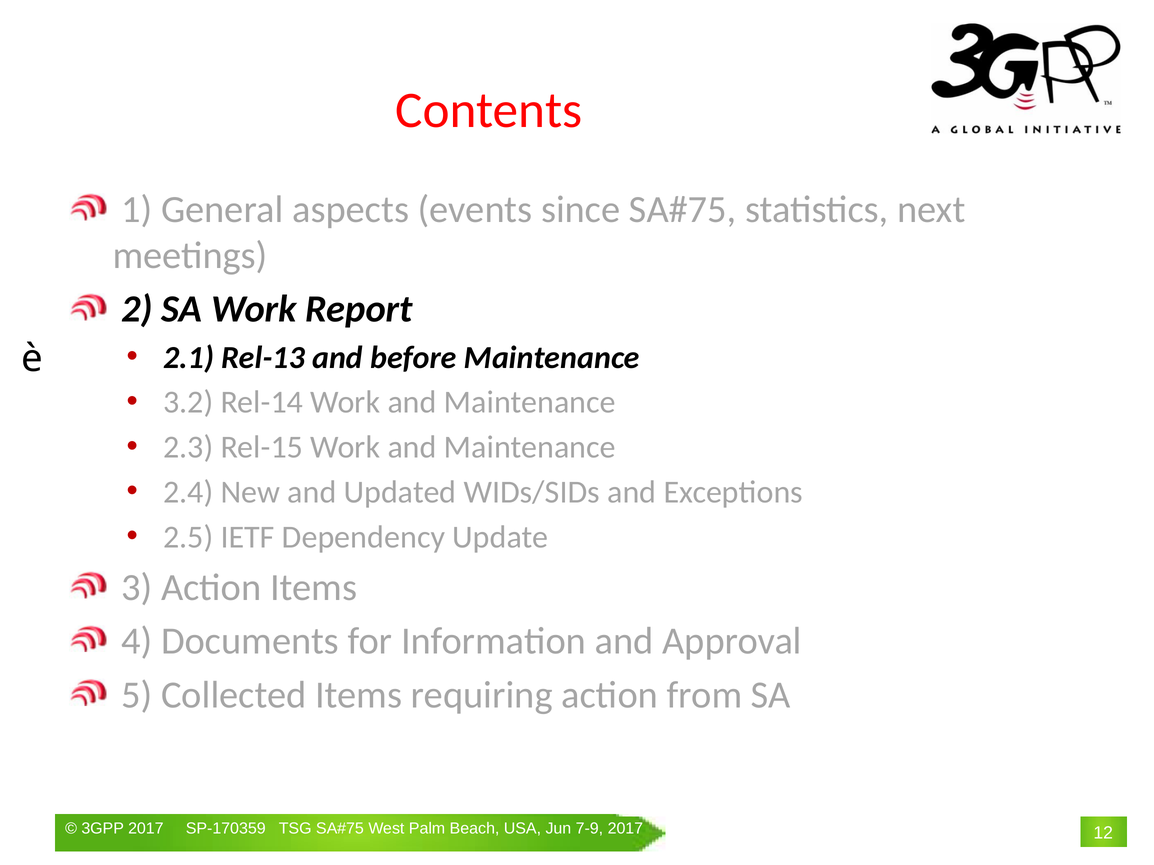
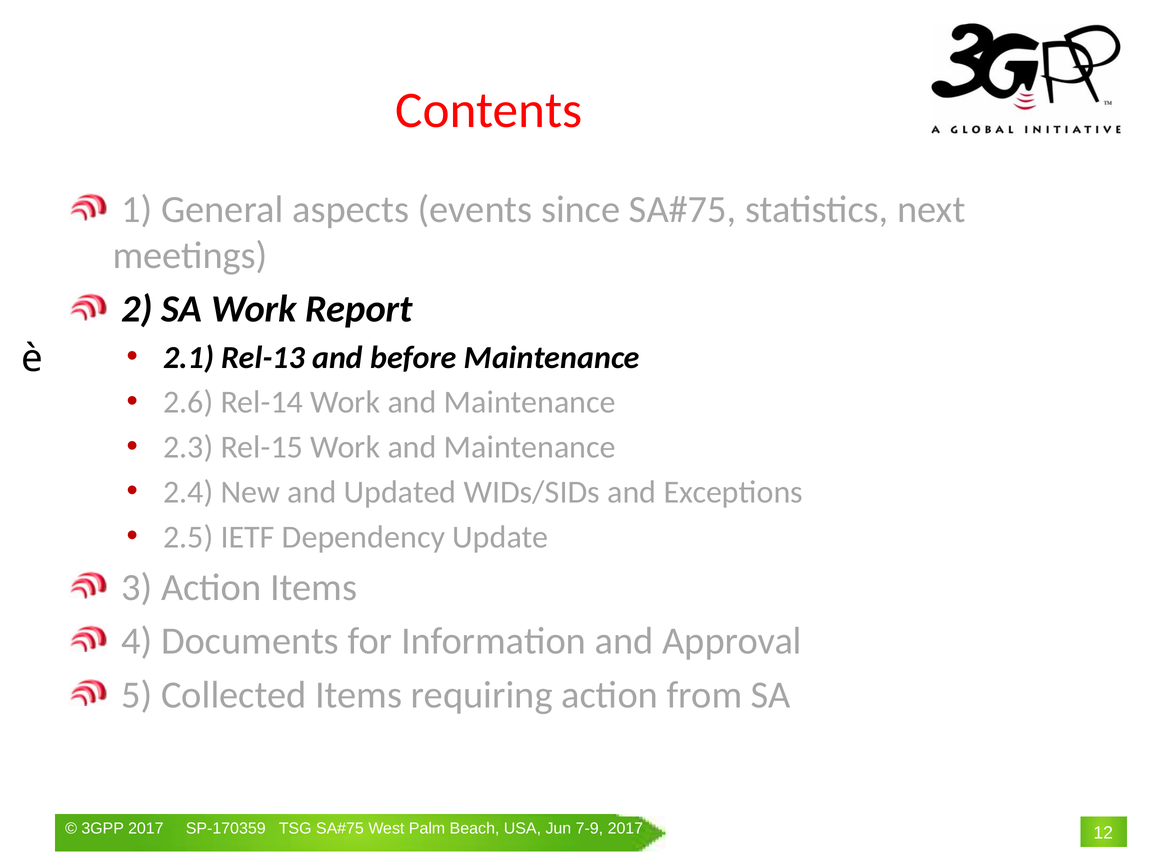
3.2: 3.2 -> 2.6 (188, 403)
